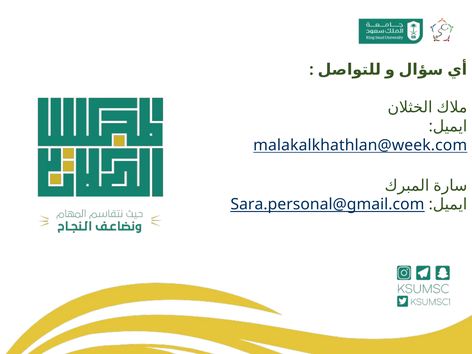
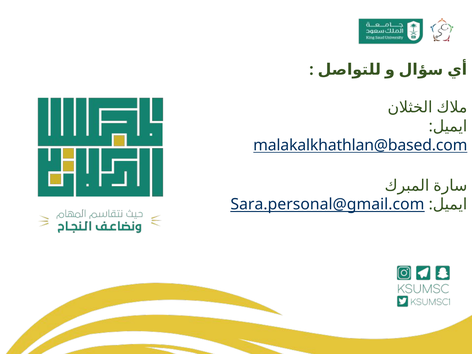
malakalkhathlan@week.com: malakalkhathlan@week.com -> malakalkhathlan@based.com (360, 145)
